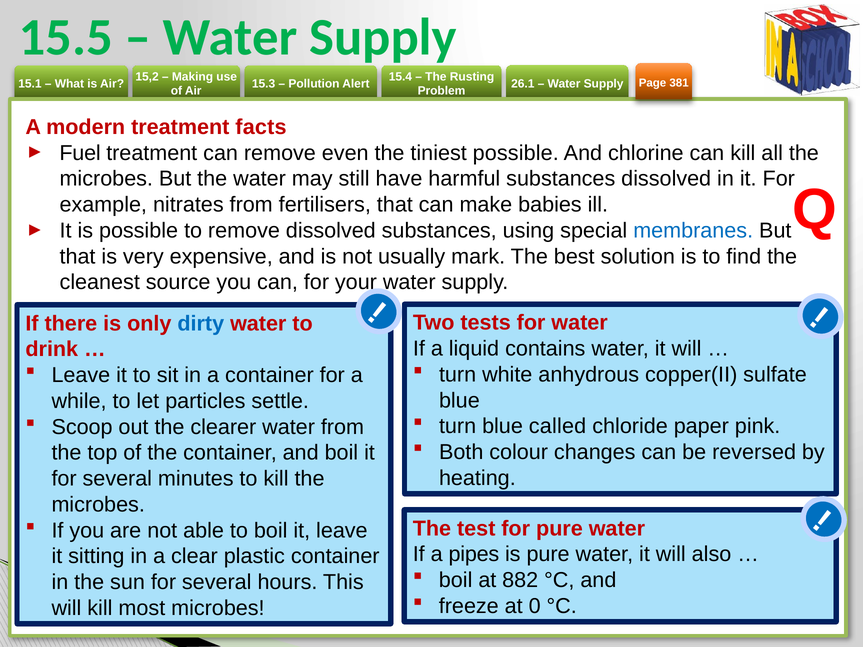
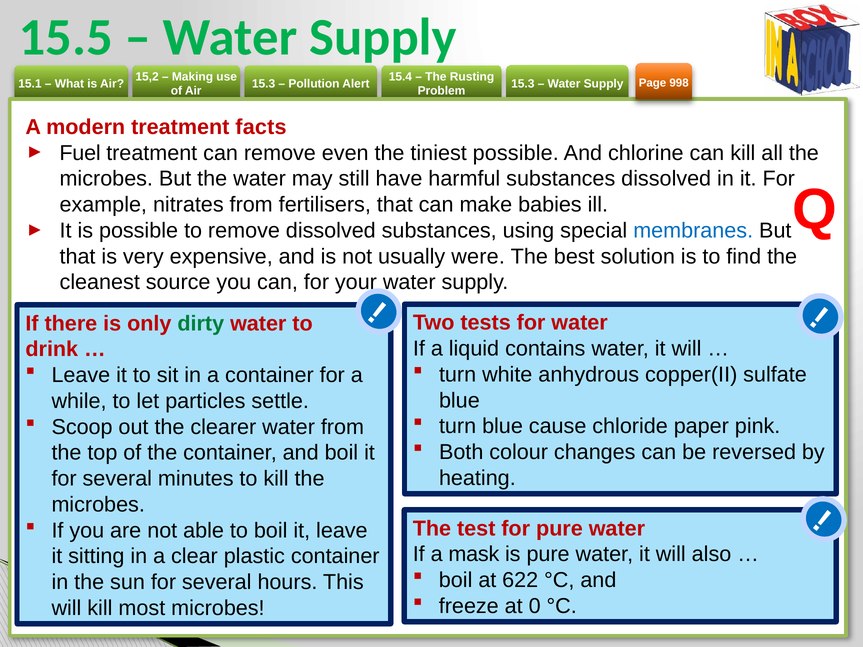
381: 381 -> 998 (679, 83)
26.1: 26.1 -> 15.3 (523, 84)
mark: mark -> were (478, 257)
dirty colour: blue -> green (201, 324)
called: called -> cause (558, 426)
pipes: pipes -> mask (474, 555)
882: 882 -> 622 (520, 580)
